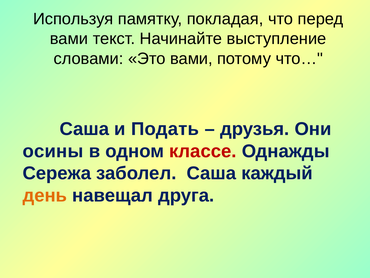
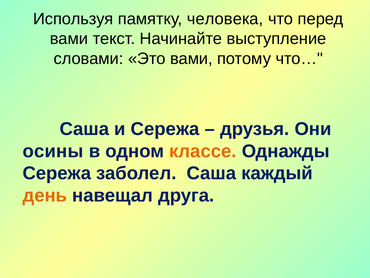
покладая: покладая -> человека (225, 19)
и Подать: Подать -> Сережа (165, 129)
классе colour: red -> orange (203, 151)
